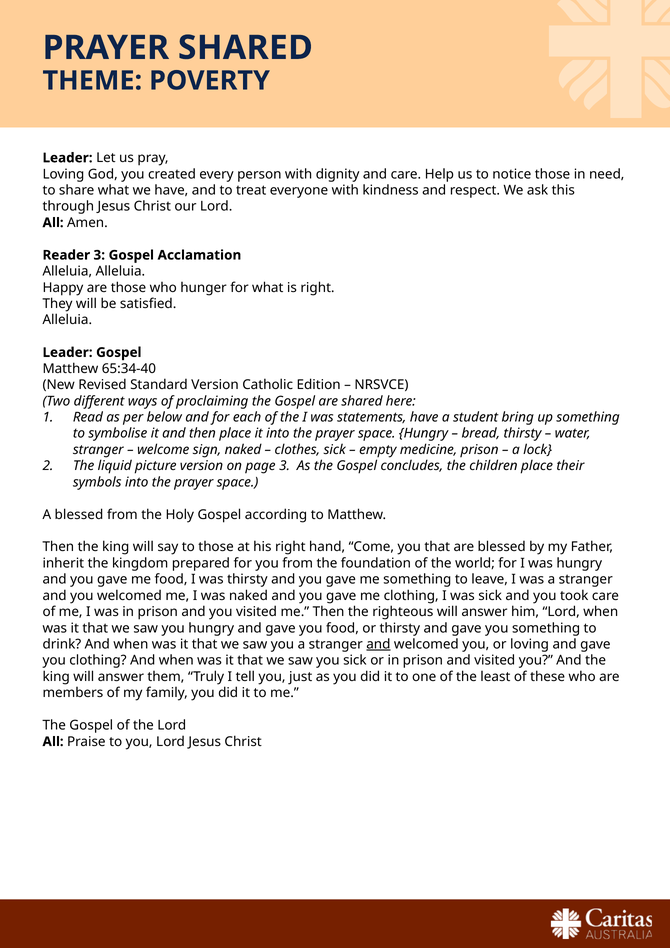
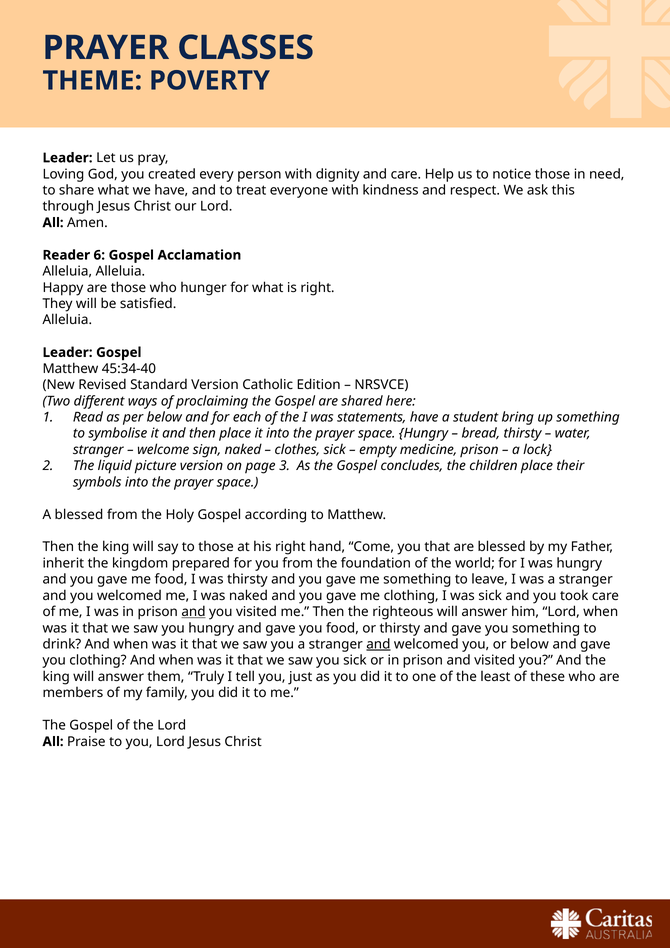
PRAYER SHARED: SHARED -> CLASSES (246, 48)
Reader 3: 3 -> 6 (99, 255)
65:34-40: 65:34-40 -> 45:34-40 (129, 368)
and underline: none -> present (194, 612)
or loving: loving -> below (529, 644)
